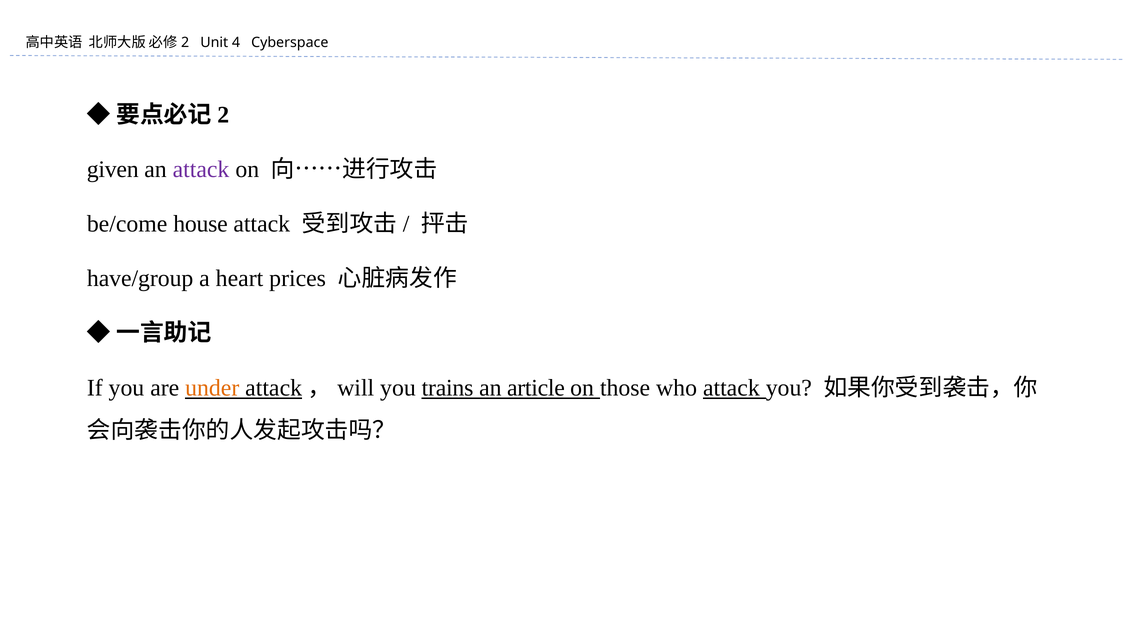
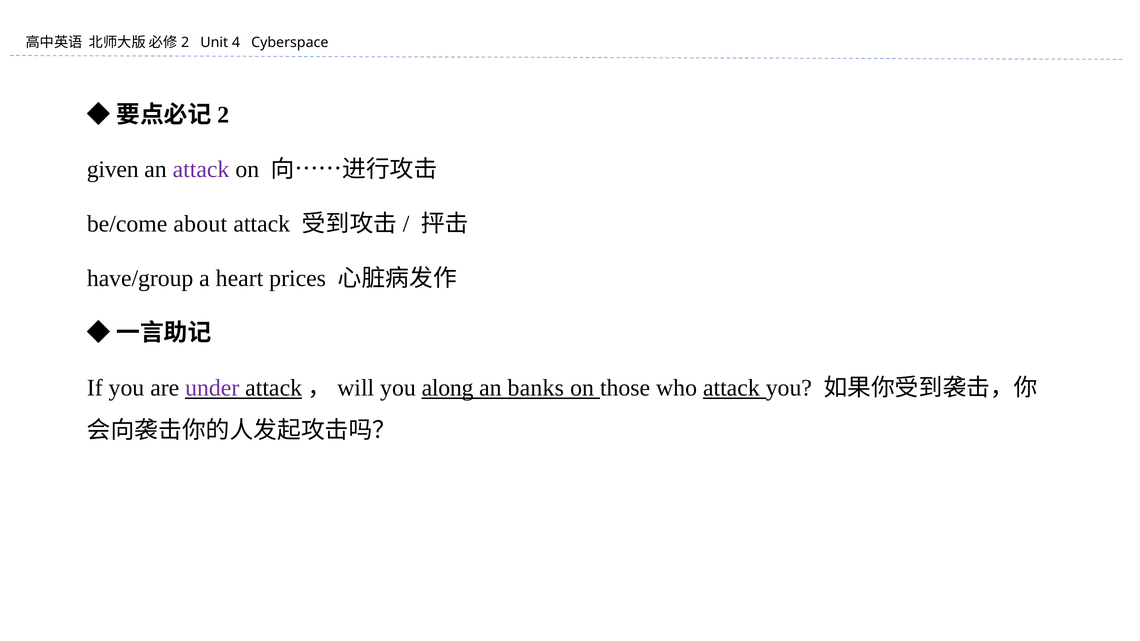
house: house -> about (200, 224)
under colour: orange -> purple (212, 388)
trains: trains -> along (448, 388)
article: article -> banks (536, 388)
